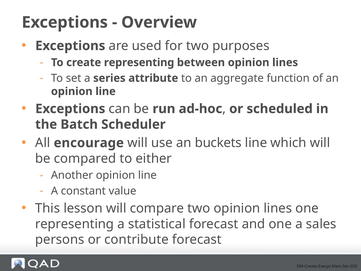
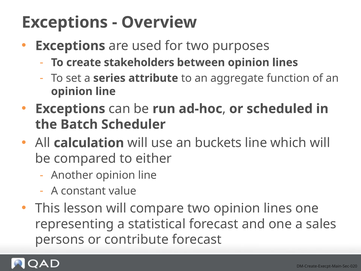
create representing: representing -> stakeholders (139, 62)
encourage: encourage -> calculation (89, 143)
